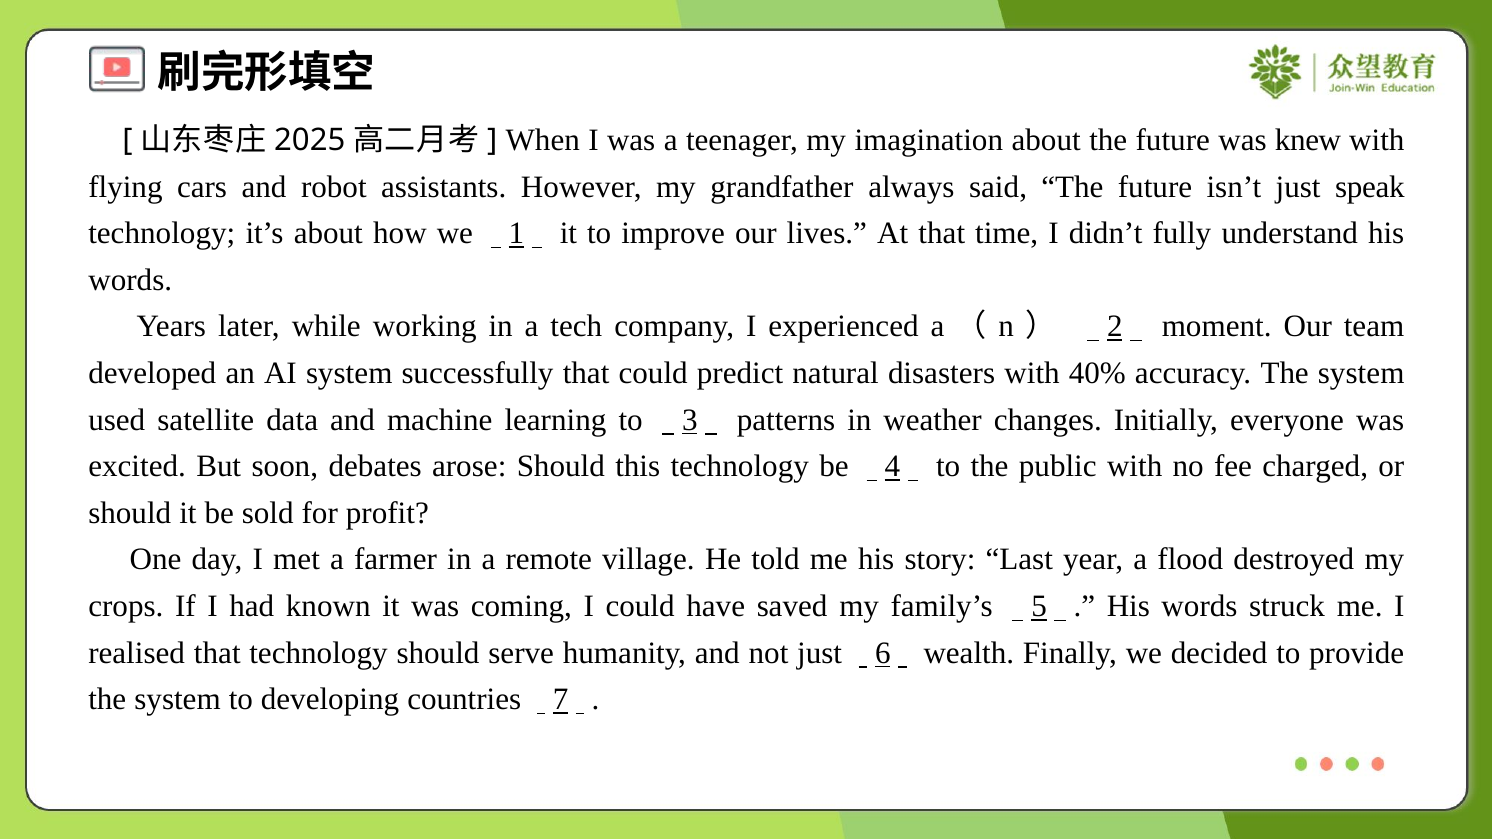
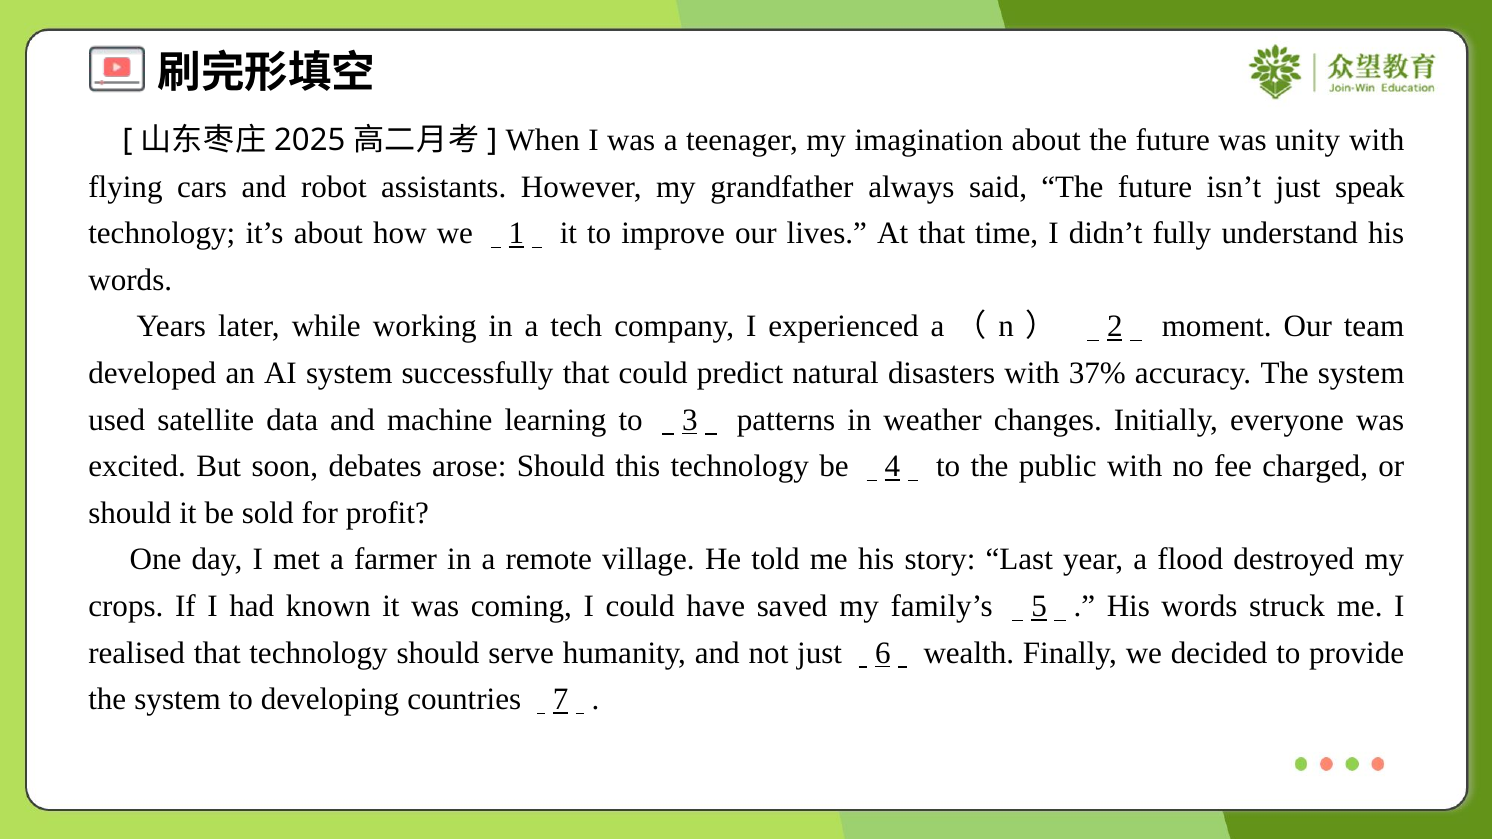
knew: knew -> unity (1308, 140)
40%: 40% -> 37% (1097, 373)
